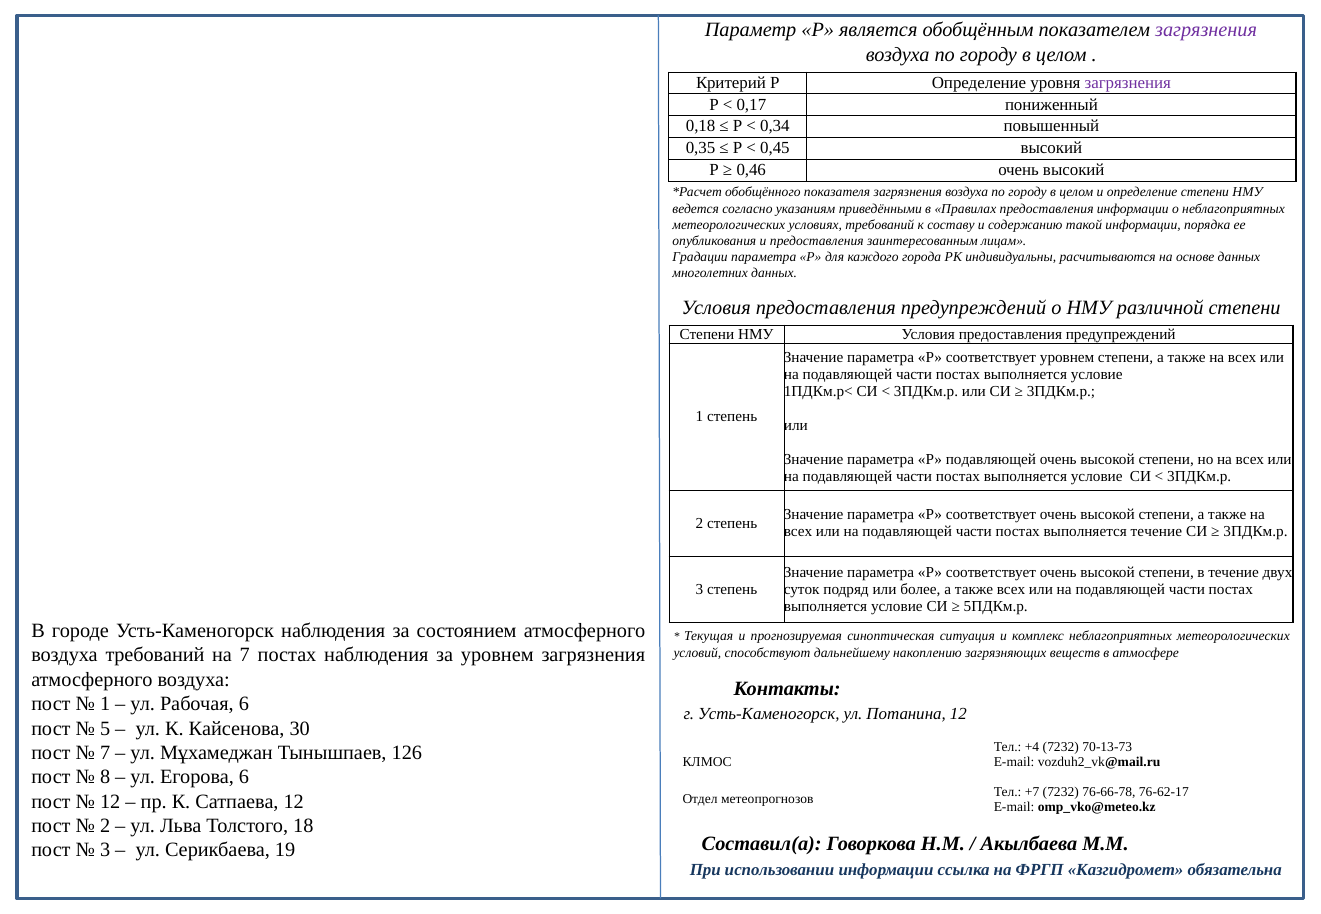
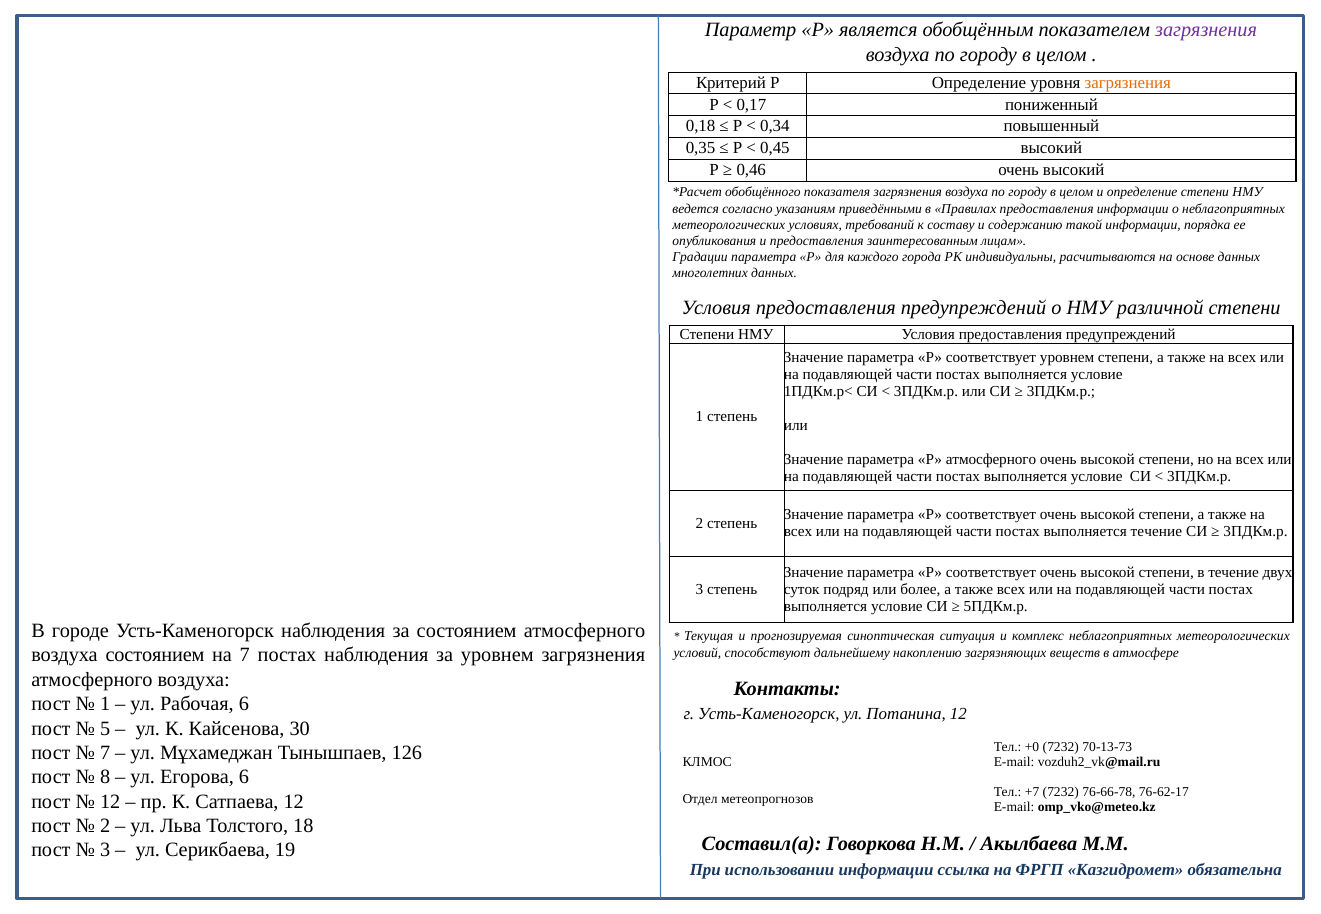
загрязнения colour: purple -> orange (1128, 83)
Р подавляющей: подавляющей -> атмосферного (991, 459)
воздуха требований: требований -> состоянием (155, 656)
+4: +4 -> +0 (1032, 748)
